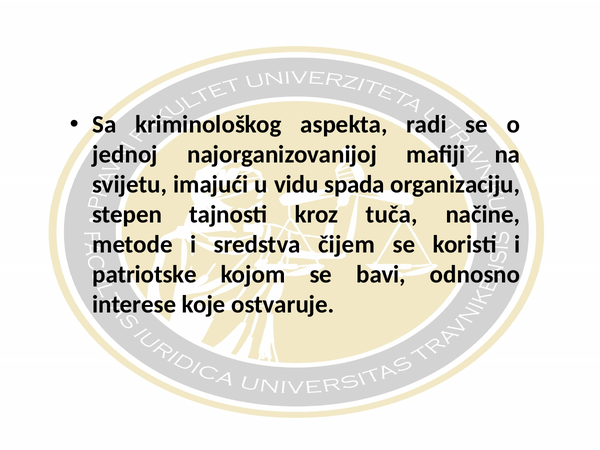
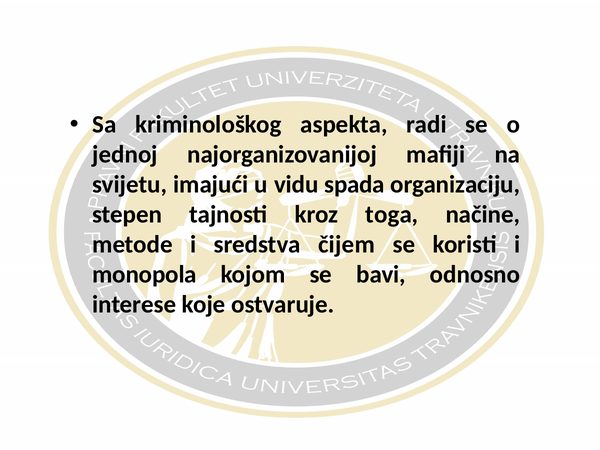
tuča: tuča -> toga (392, 215)
patriotske: patriotske -> monopola (145, 275)
